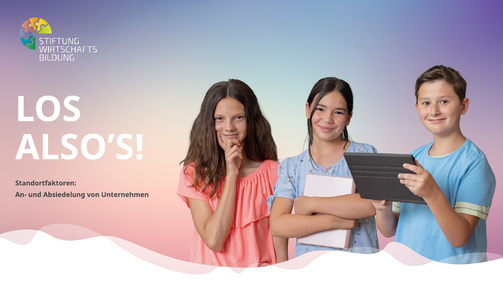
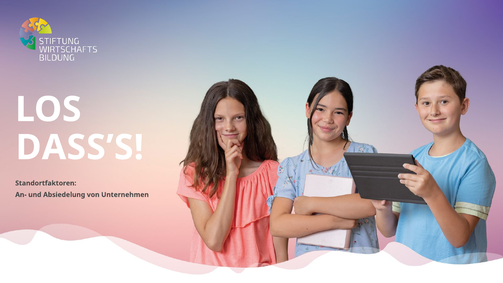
ALSO’S: ALSO’S -> DASS’S (80, 148)
